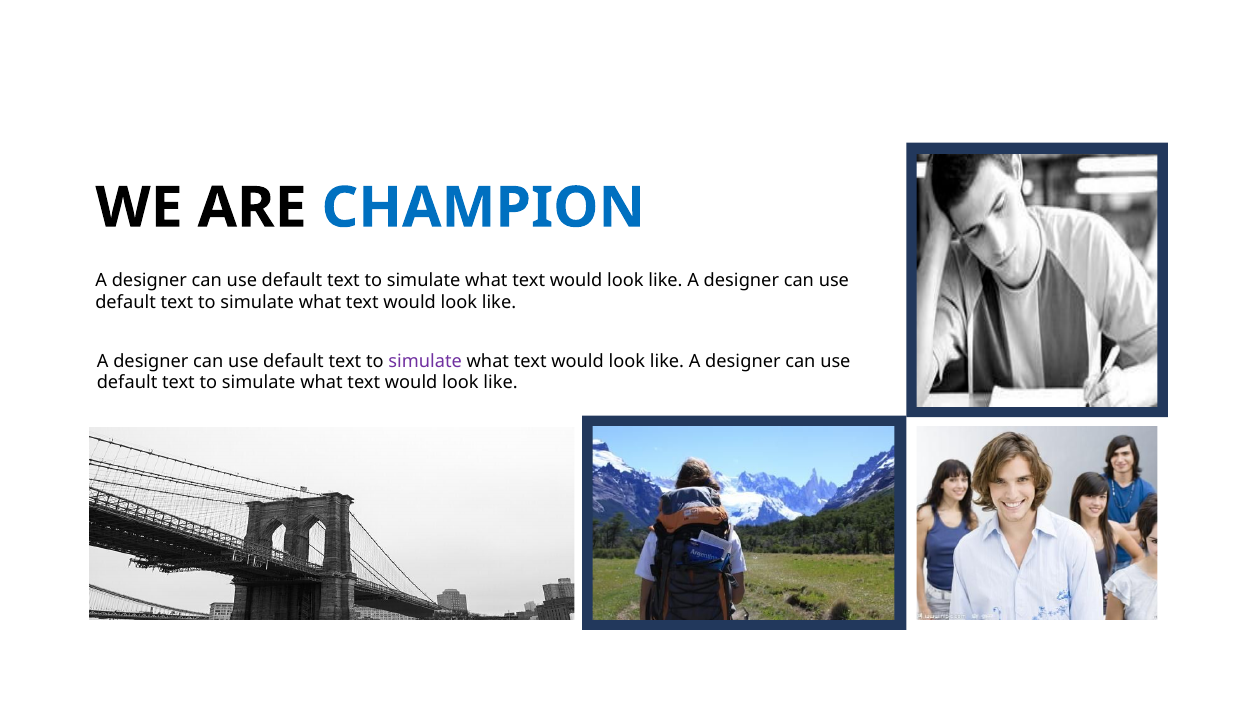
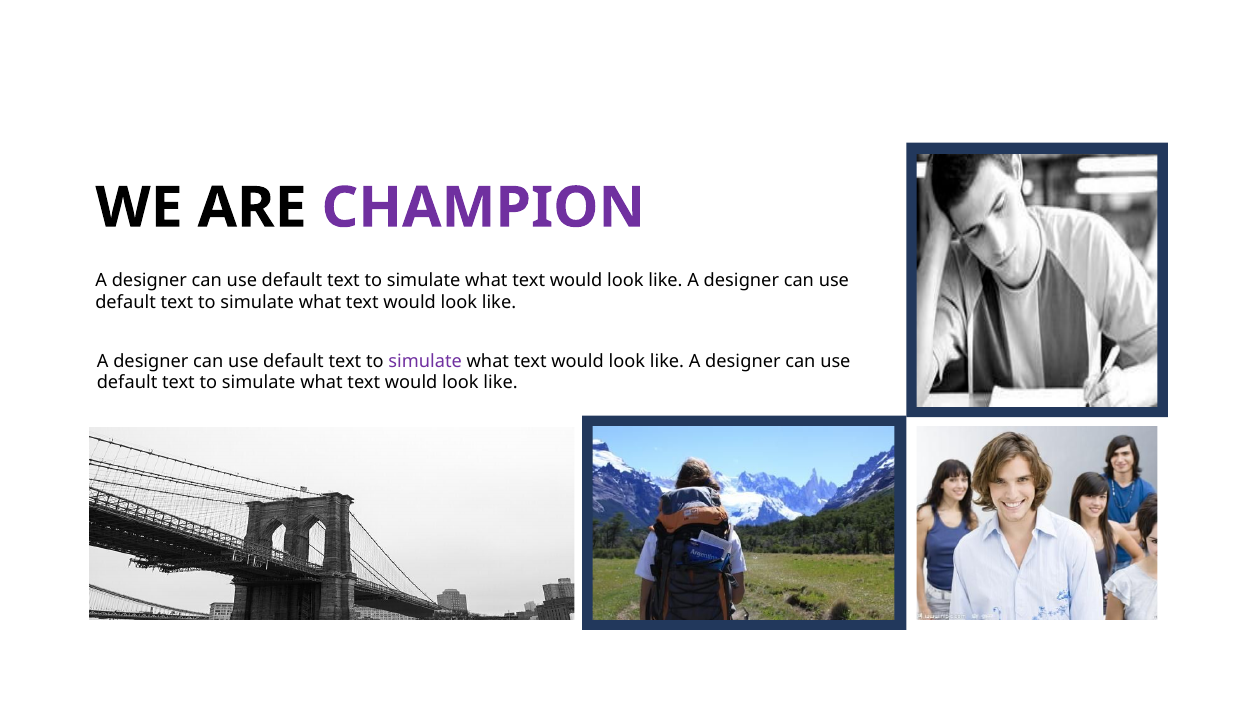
CHAMPION colour: blue -> purple (483, 208)
